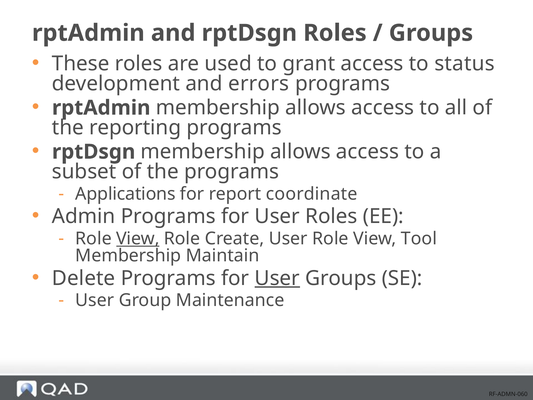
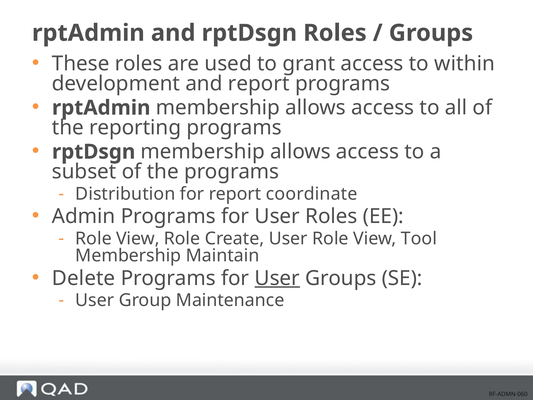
status: status -> within (465, 64)
and errors: errors -> report (259, 84)
Applications: Applications -> Distribution (125, 194)
View underline: present -> none (138, 238)
